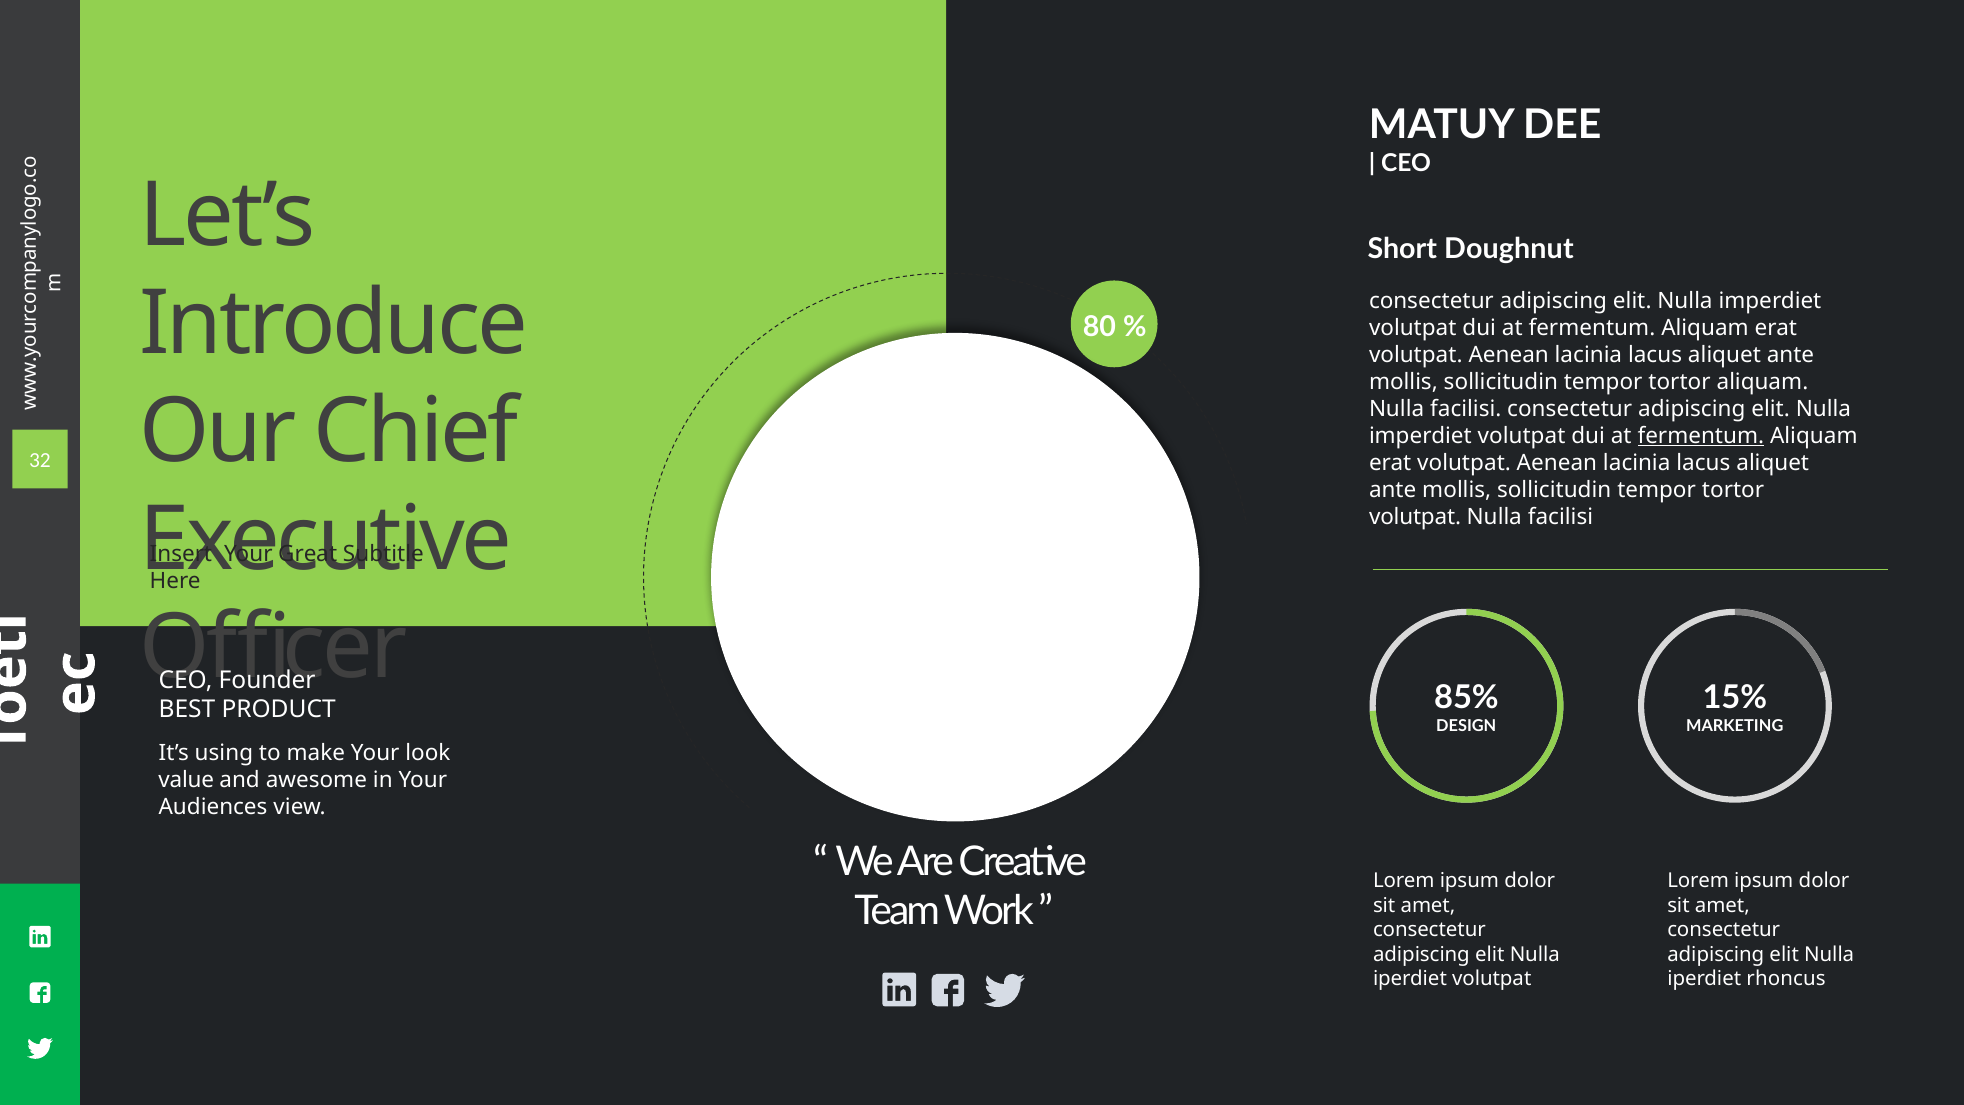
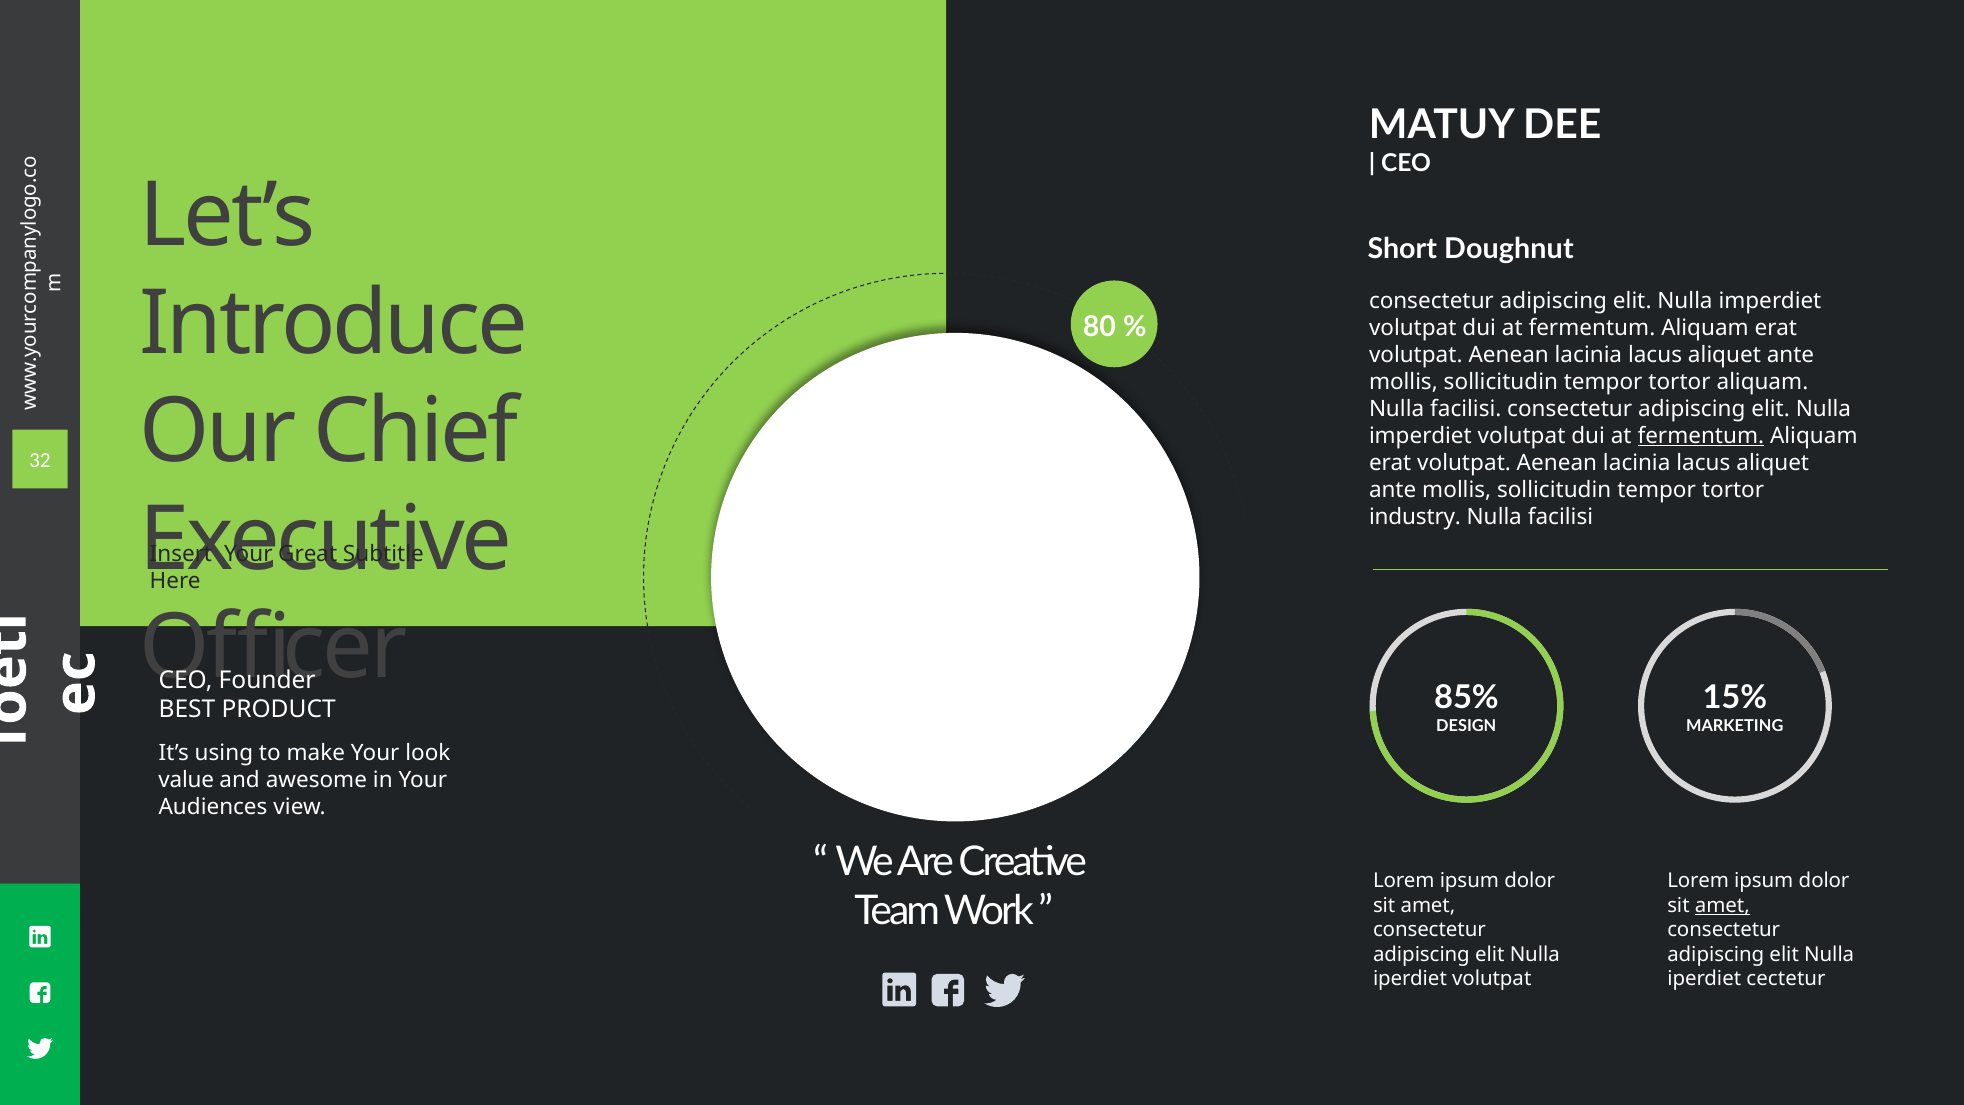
volutpat: volutpat -> industry (1415, 517)
amet underline: none -> present (1722, 905)
rhoncus: rhoncus -> cectetur (1786, 979)
